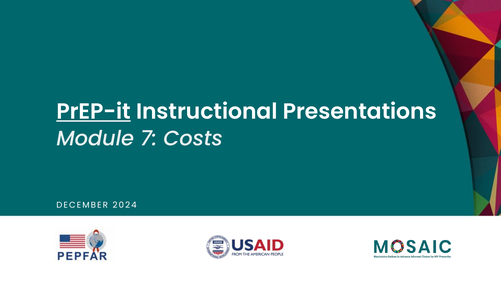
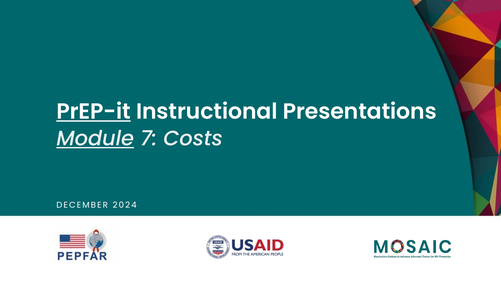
Module underline: none -> present (95, 138)
